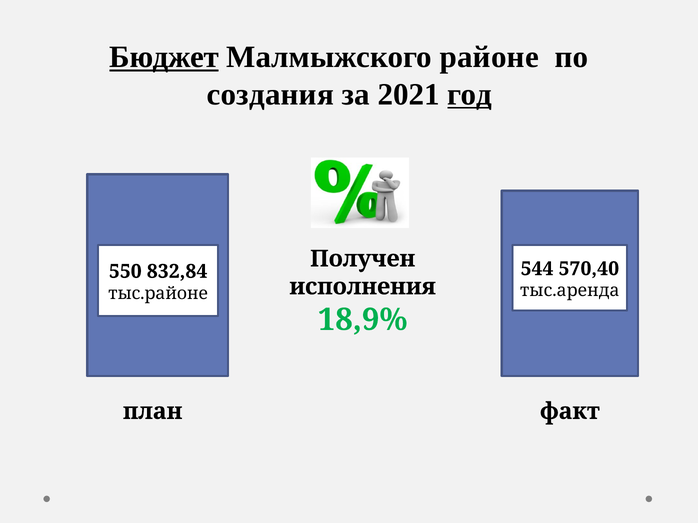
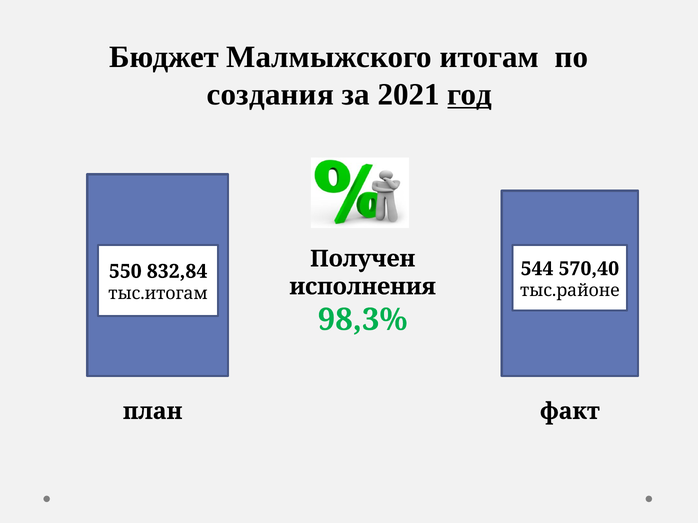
Бюджет underline: present -> none (164, 57)
районе: районе -> итогам (489, 57)
тыс.аренда: тыс.аренда -> тыс.районе (570, 291)
тыс.районе: тыс.районе -> тыс.итогам (158, 294)
18,9%: 18,9% -> 98,3% (363, 320)
